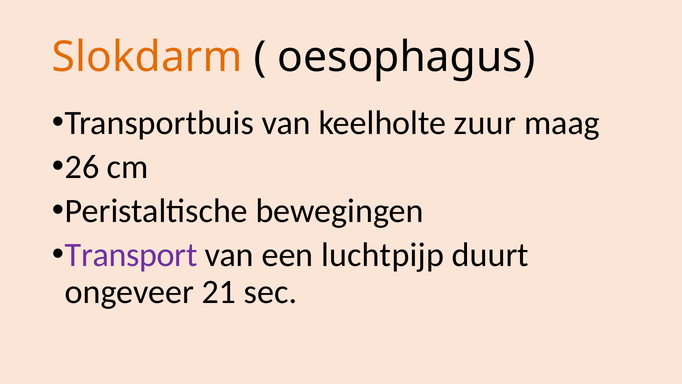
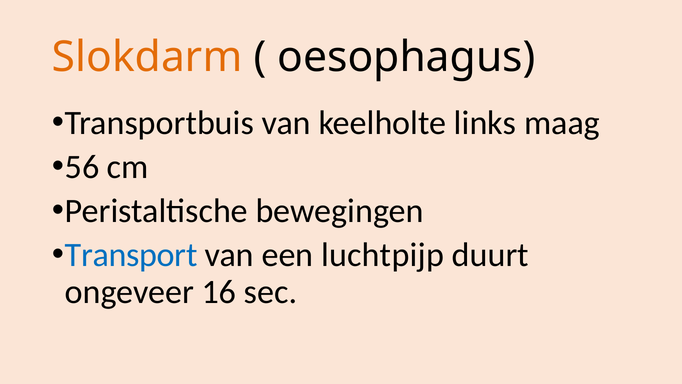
zuur: zuur -> links (485, 123)
26: 26 -> 56 (82, 167)
Transport colour: purple -> blue (131, 255)
21: 21 -> 16 (219, 292)
